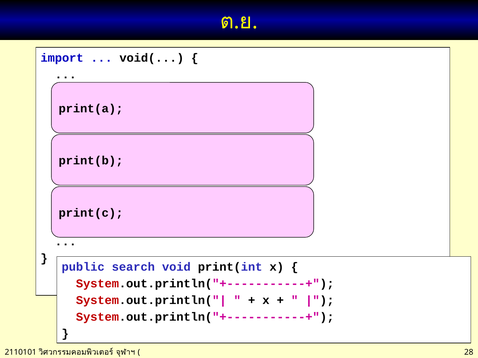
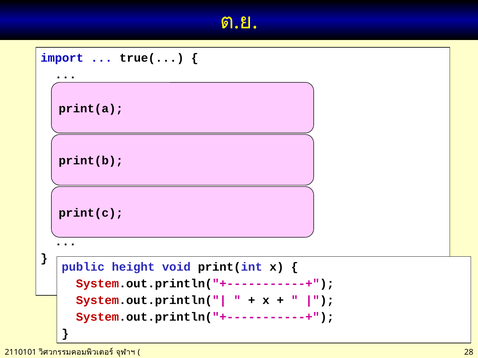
void(: void( -> true( (152, 58)
search: search -> height (133, 267)
